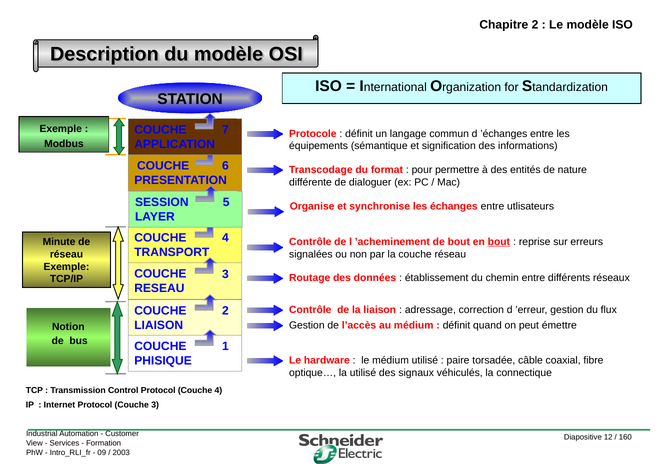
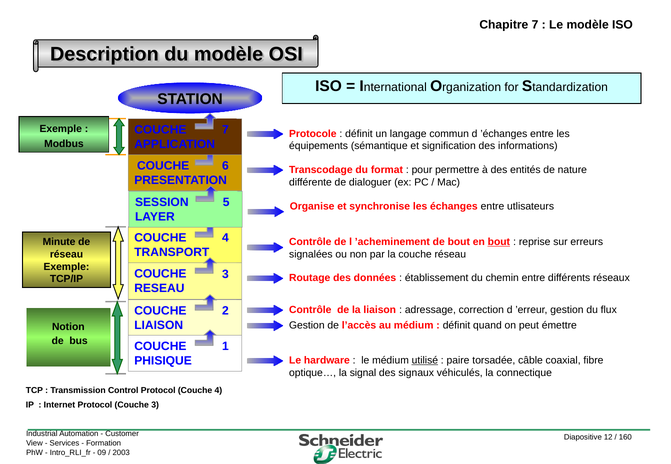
Chapitre 2: 2 -> 7 (535, 25)
utilisé underline: none -> present (425, 361)
la utilisé: utilisé -> signal (363, 373)
